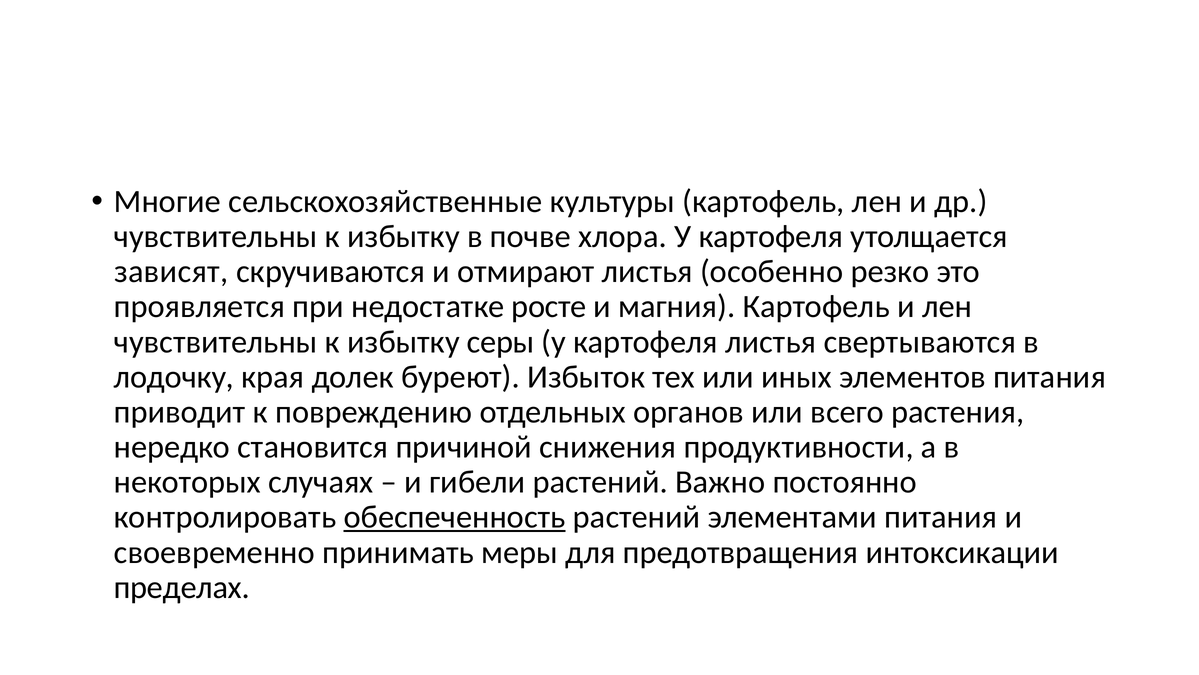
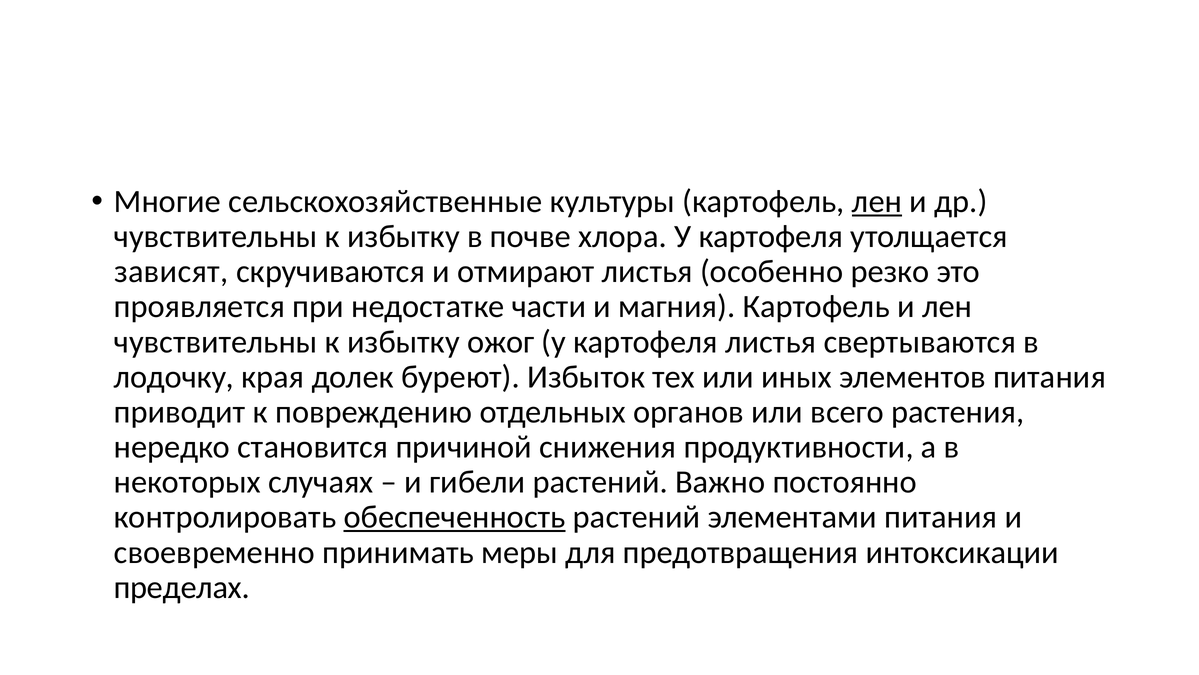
лен underline: none -> present (877, 201)
росте: росте -> части (549, 306)
серы: серы -> ожог (501, 342)
